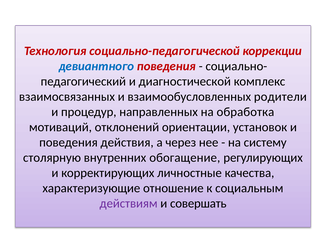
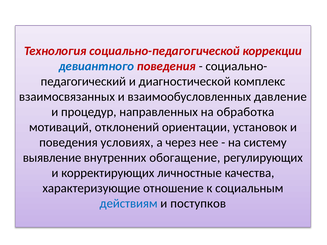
родители: родители -> давление (280, 97)
действия: действия -> условиях (127, 143)
столярную: столярную -> выявление (52, 158)
действиям colour: purple -> blue (129, 204)
совершать: совершать -> поступков (198, 204)
